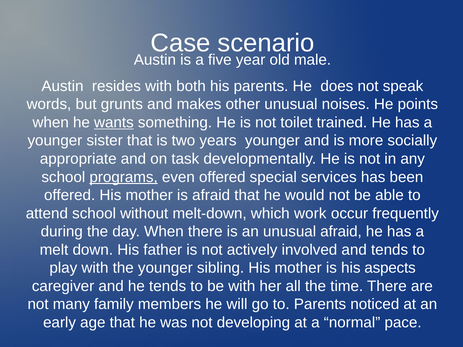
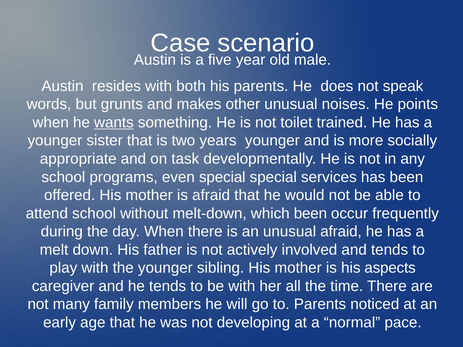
programs underline: present -> none (124, 177)
even offered: offered -> special (222, 177)
which work: work -> been (310, 213)
